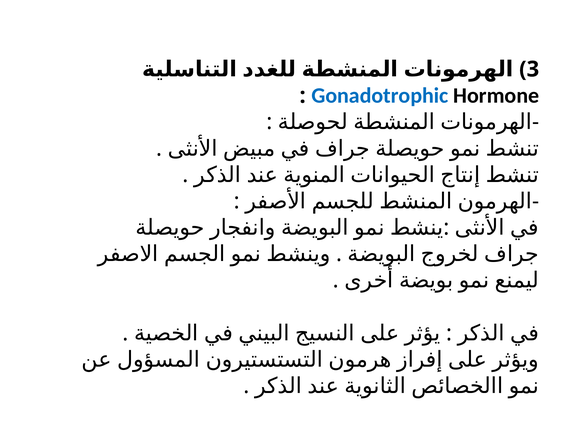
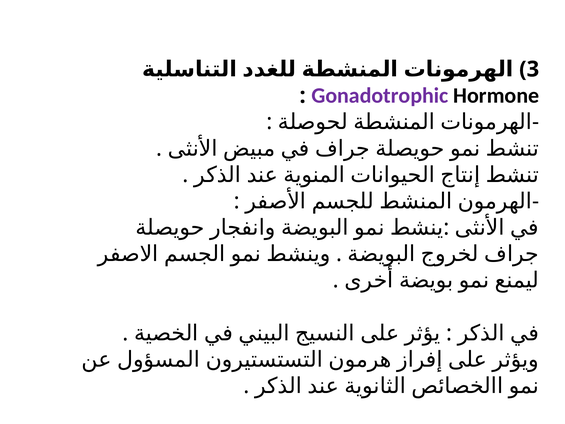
Gonadotrophic colour: blue -> purple (380, 96)
